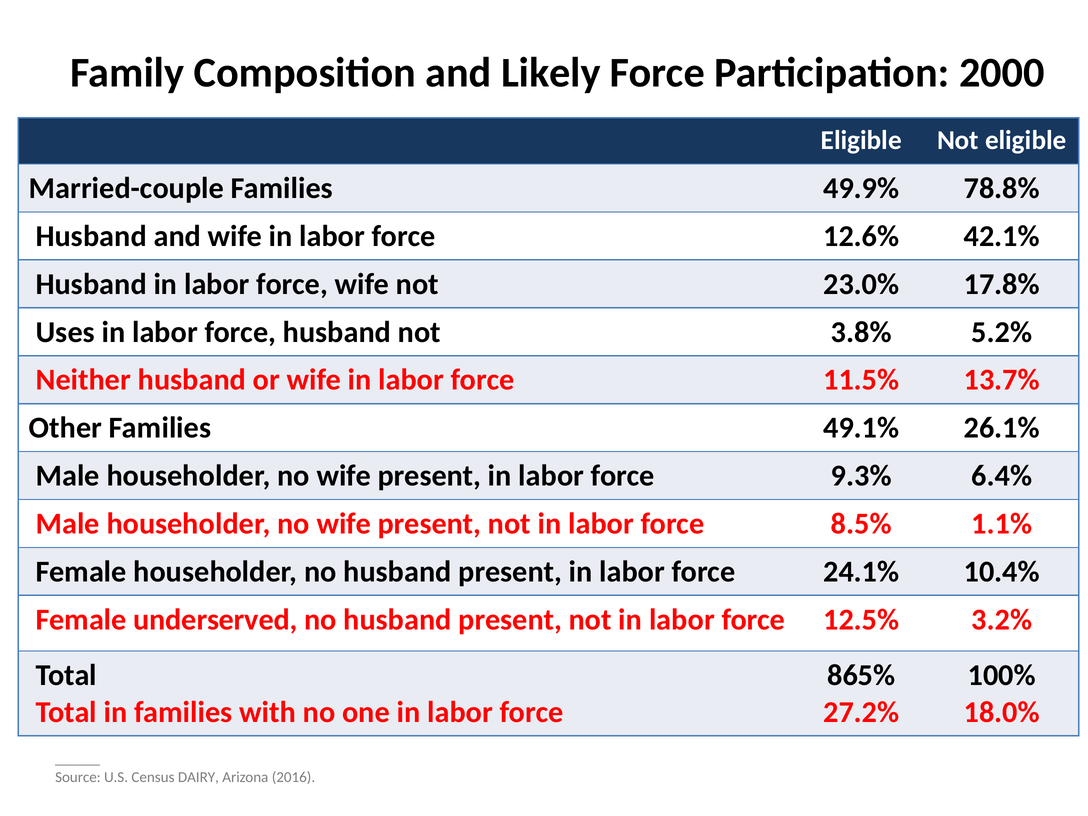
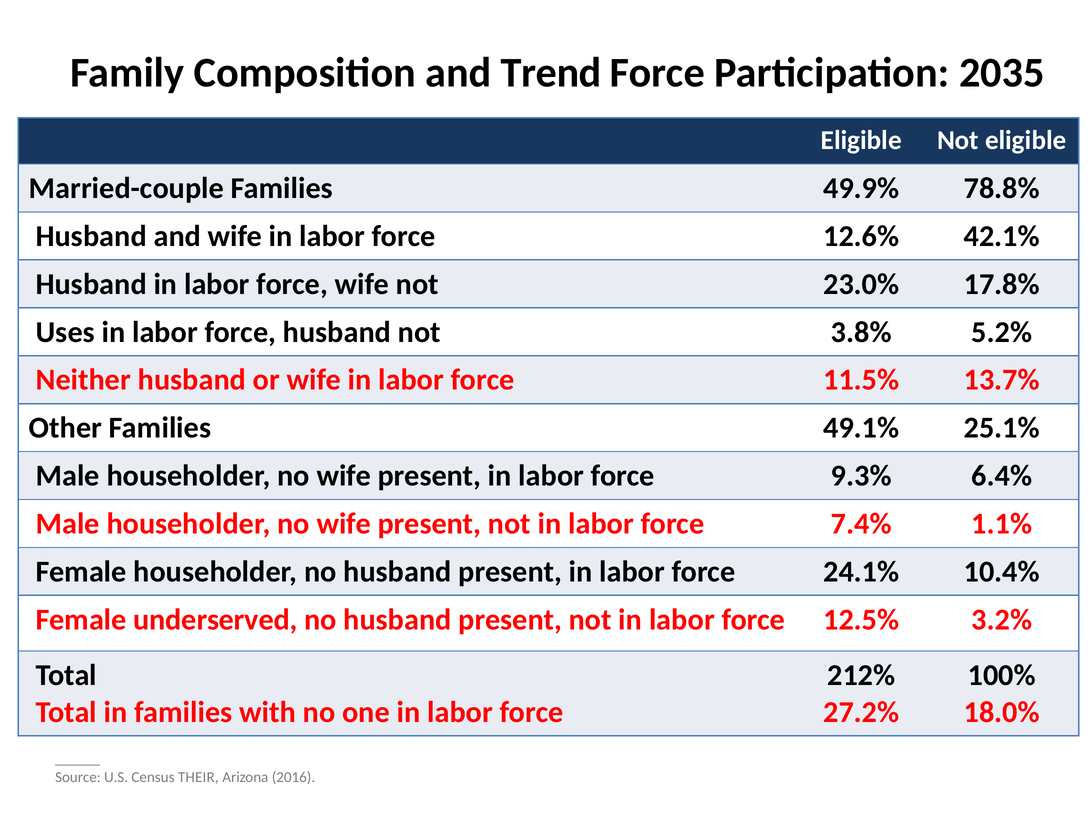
Likely: Likely -> Trend (551, 73)
2000: 2000 -> 2035 (1002, 73)
26.1%: 26.1% -> 25.1% (1002, 428)
8.5%: 8.5% -> 7.4% (861, 524)
865%: 865% -> 212% (861, 675)
DAIRY: DAIRY -> THEIR (198, 777)
